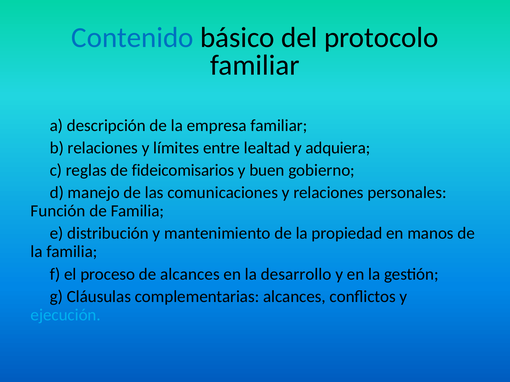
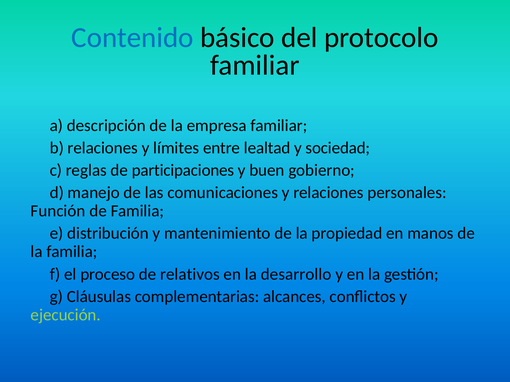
adquiera: adquiera -> sociedad (338, 148)
fideicomisarios: fideicomisarios -> participaciones (183, 170)
de alcances: alcances -> relativos (190, 274)
ejecución colour: light blue -> light green (66, 315)
